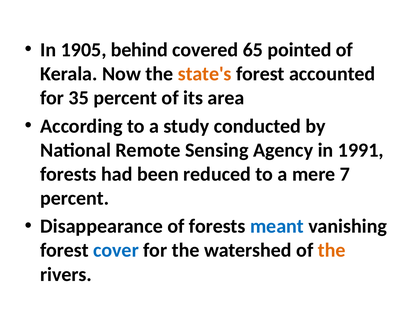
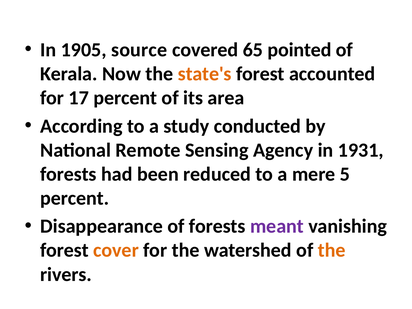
behind: behind -> source (139, 50)
35: 35 -> 17 (79, 98)
1991: 1991 -> 1931 (361, 150)
7: 7 -> 5 (345, 174)
meant colour: blue -> purple (277, 226)
cover colour: blue -> orange (116, 250)
